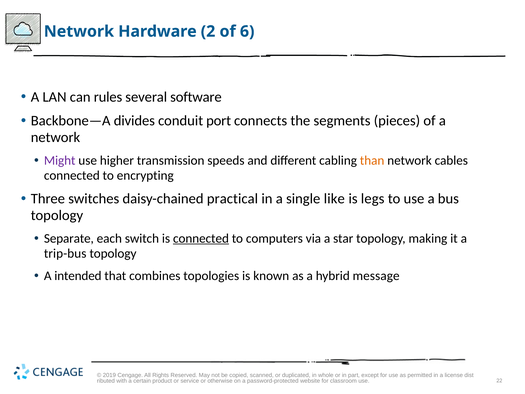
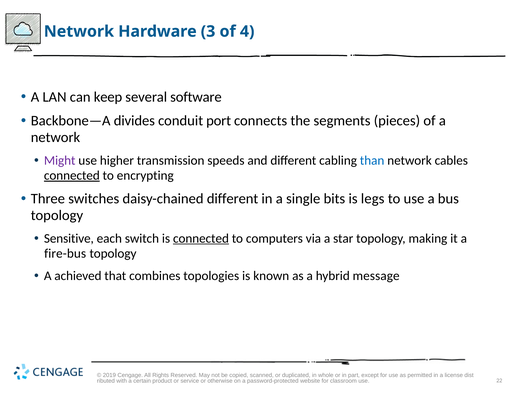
2: 2 -> 3 (208, 31)
6: 6 -> 4 (247, 31)
rules: rules -> keep (108, 97)
than colour: orange -> blue (372, 160)
connected underline: none -> present (72, 175)
daisy-chained practical: practical -> different (233, 199)
like: like -> bits (334, 199)
Separate: Separate -> Sensitive (69, 238)
trip-bus: trip-bus -> fire-bus (65, 253)
intended: intended -> achieved (78, 276)
